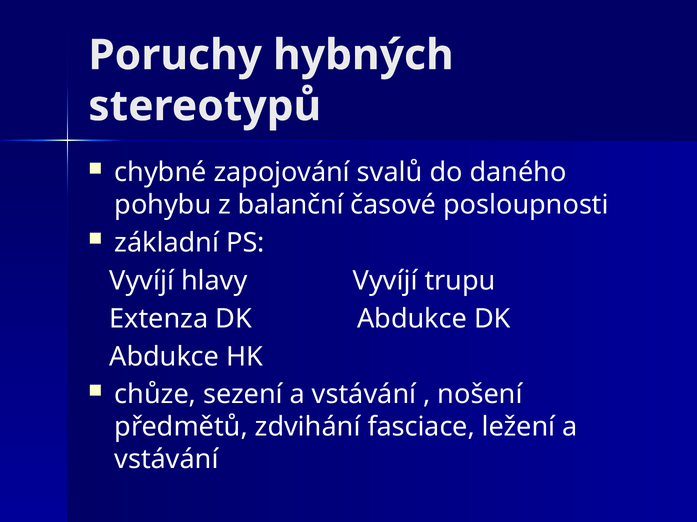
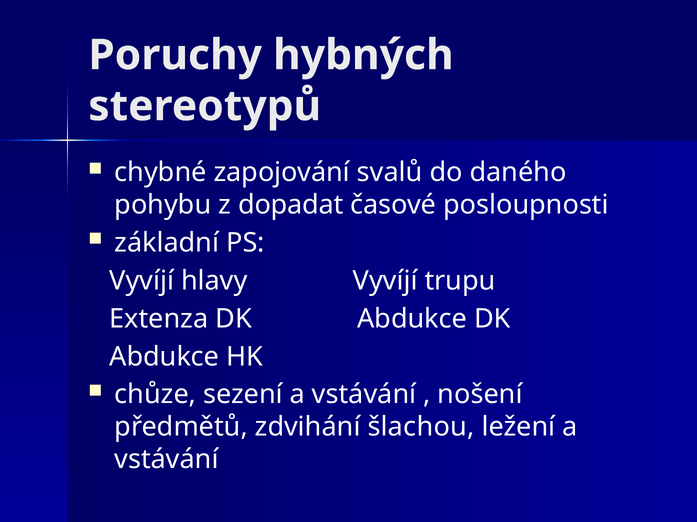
balanční: balanční -> dopadat (291, 205)
fasciace: fasciace -> šlachou (421, 428)
